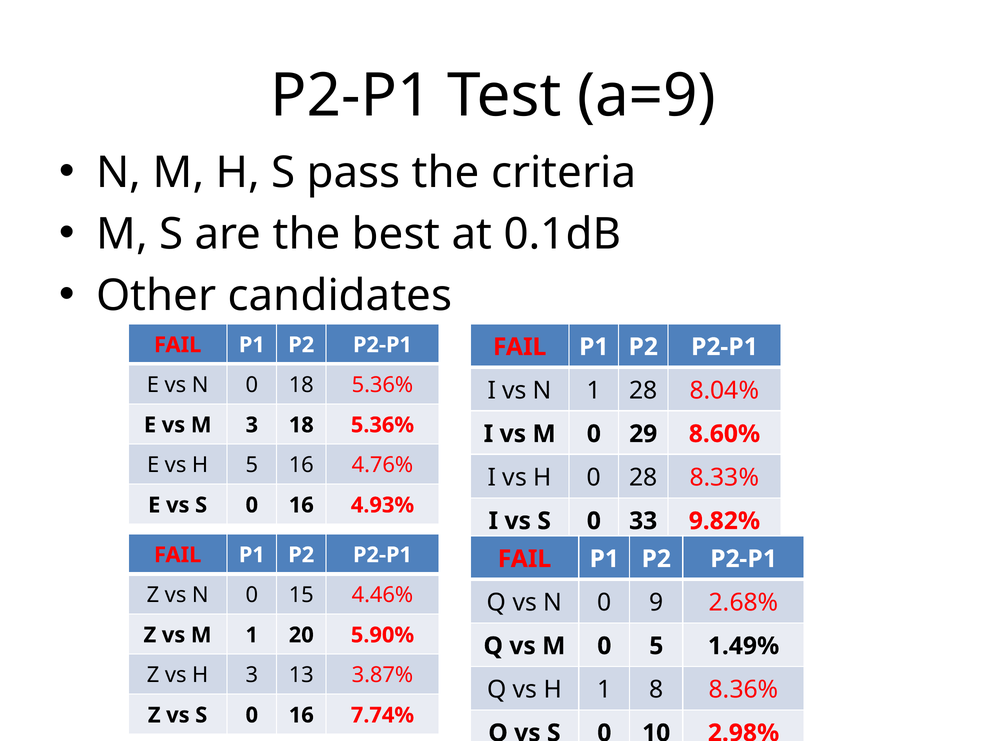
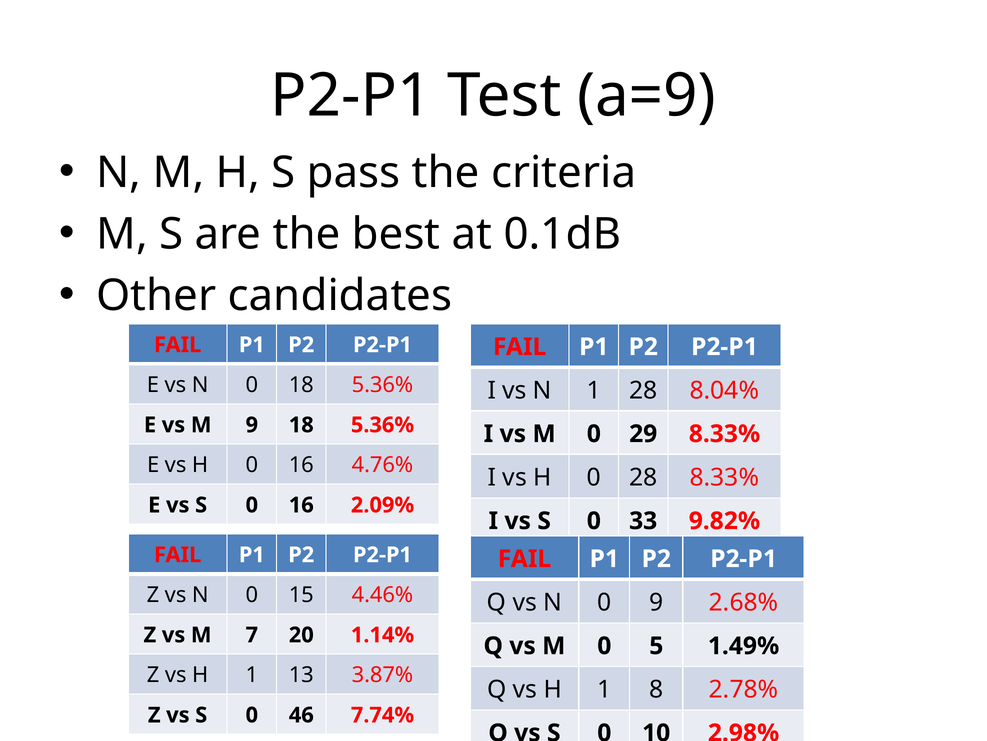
M 3: 3 -> 9 (252, 425)
29 8.60%: 8.60% -> 8.33% (724, 433)
E vs H 5: 5 -> 0 (252, 465)
4.93%: 4.93% -> 2.09% (382, 505)
M 1: 1 -> 7 (252, 634)
5.90%: 5.90% -> 1.14% (382, 634)
Z vs H 3: 3 -> 1 (252, 674)
8.36%: 8.36% -> 2.78% (744, 689)
16: 16 -> 46 (301, 714)
